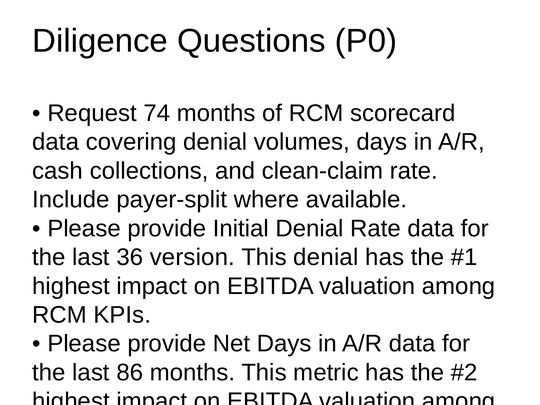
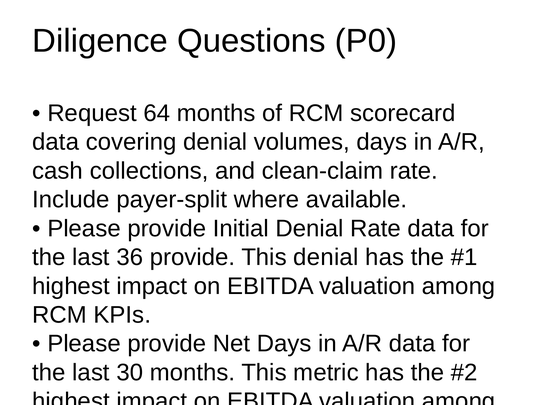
74: 74 -> 64 (157, 113)
36 version: version -> provide (192, 257)
86: 86 -> 30 (130, 373)
